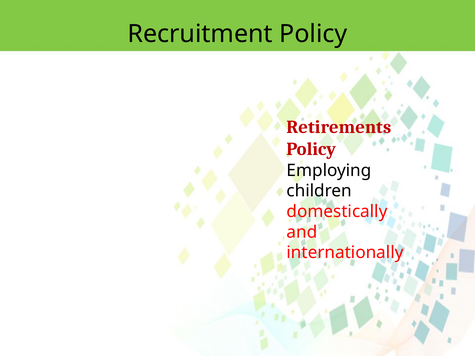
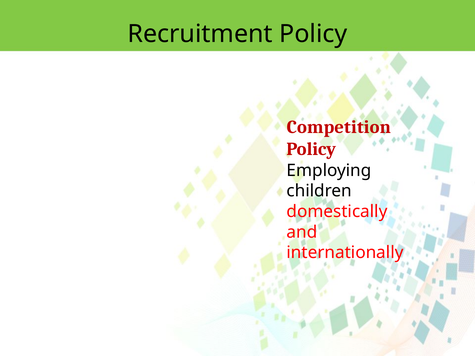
Retirements: Retirements -> Competition (339, 127)
